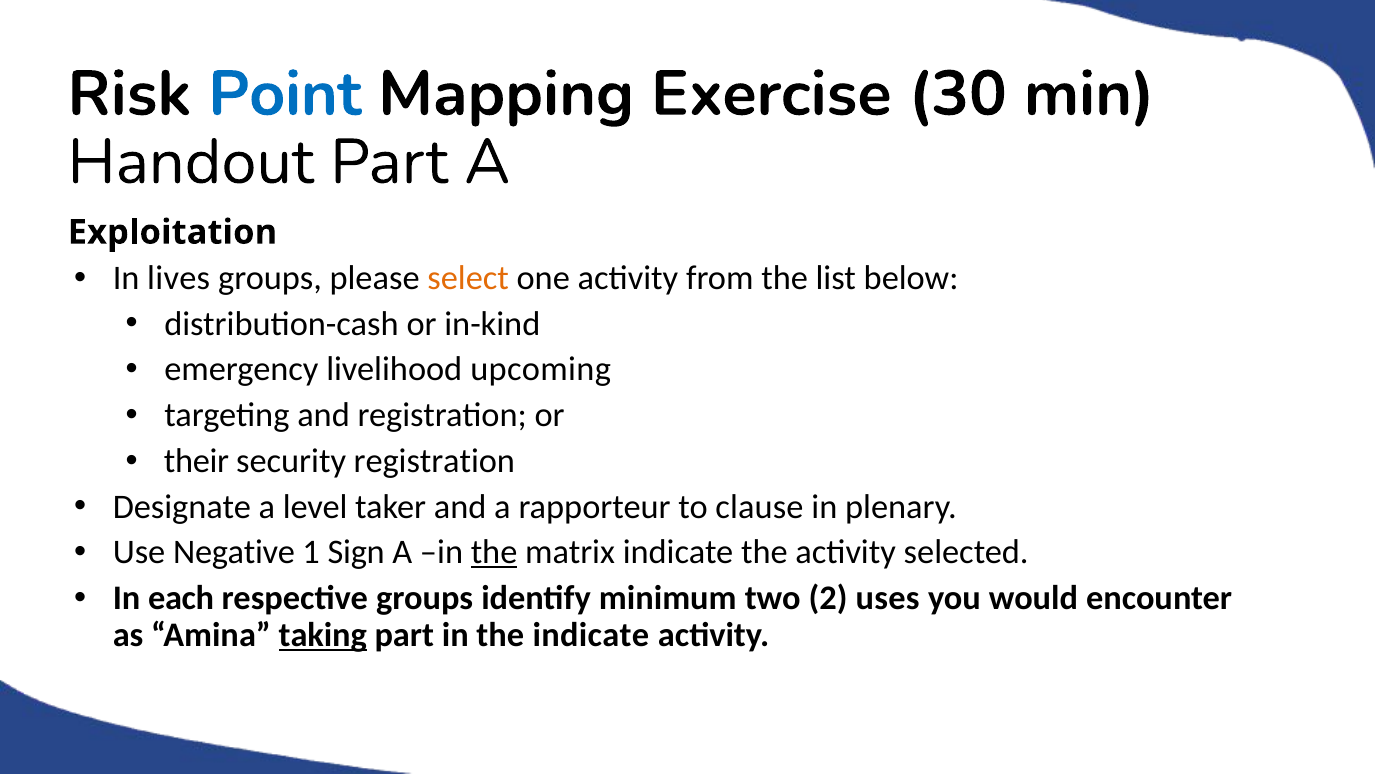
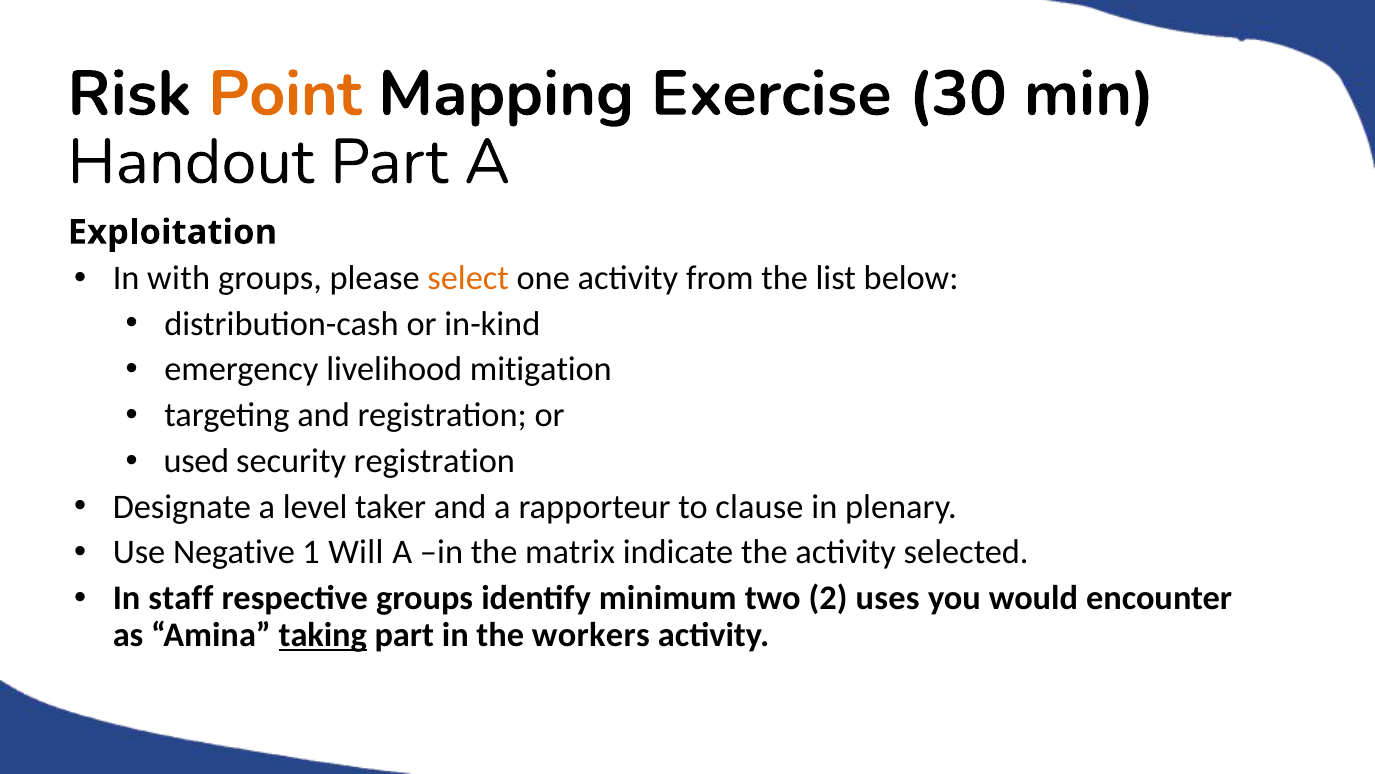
Point colour: blue -> orange (285, 94)
lives: lives -> with (179, 278)
upcoming: upcoming -> mitigation (541, 369)
their: their -> used (196, 461)
Sign: Sign -> Will (356, 552)
the underline: present -> none (494, 552)
each: each -> staff (181, 598)
the indicate: indicate -> workers (591, 635)
